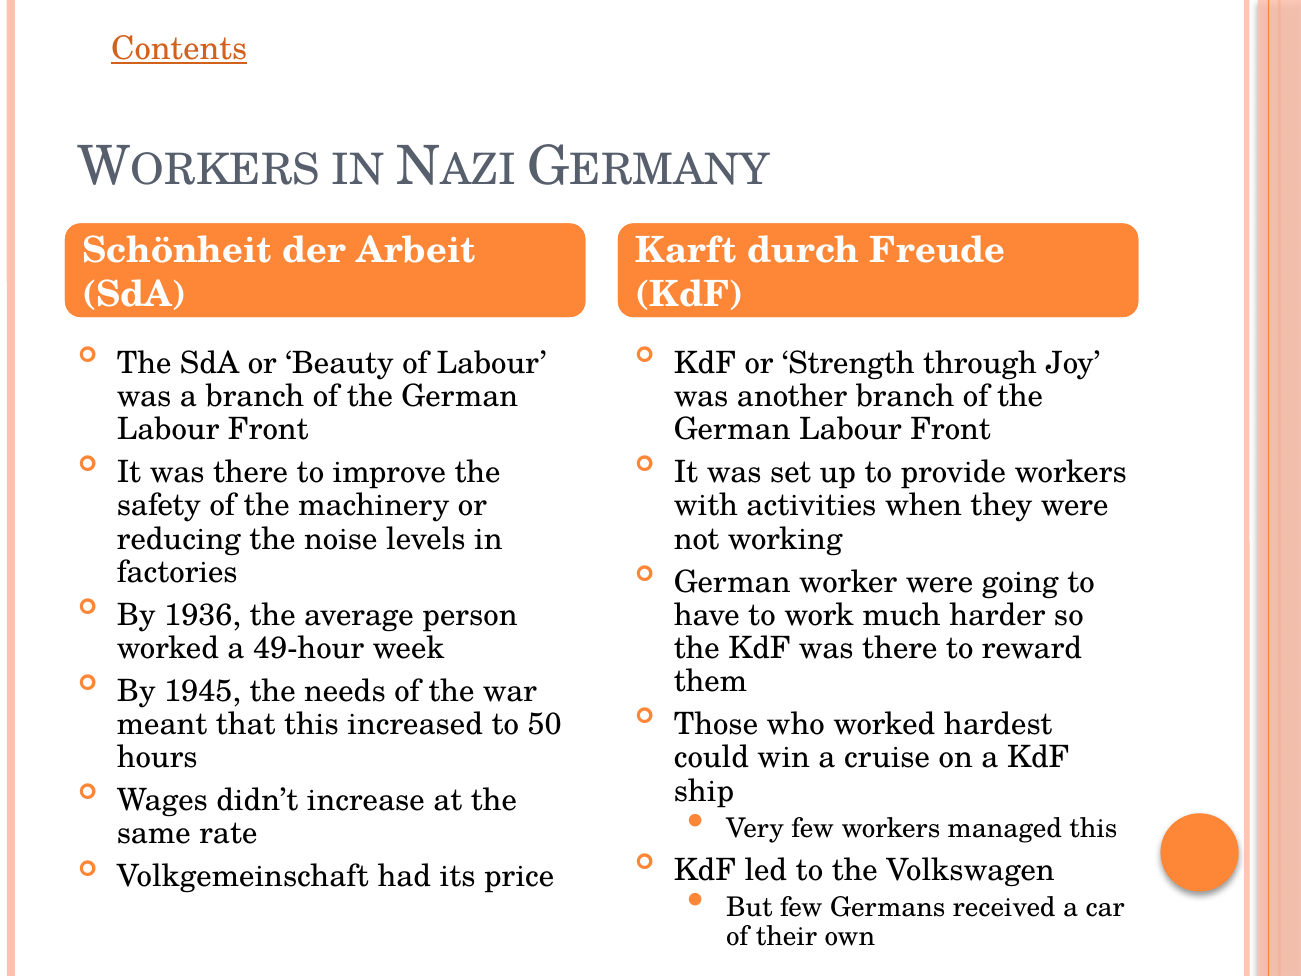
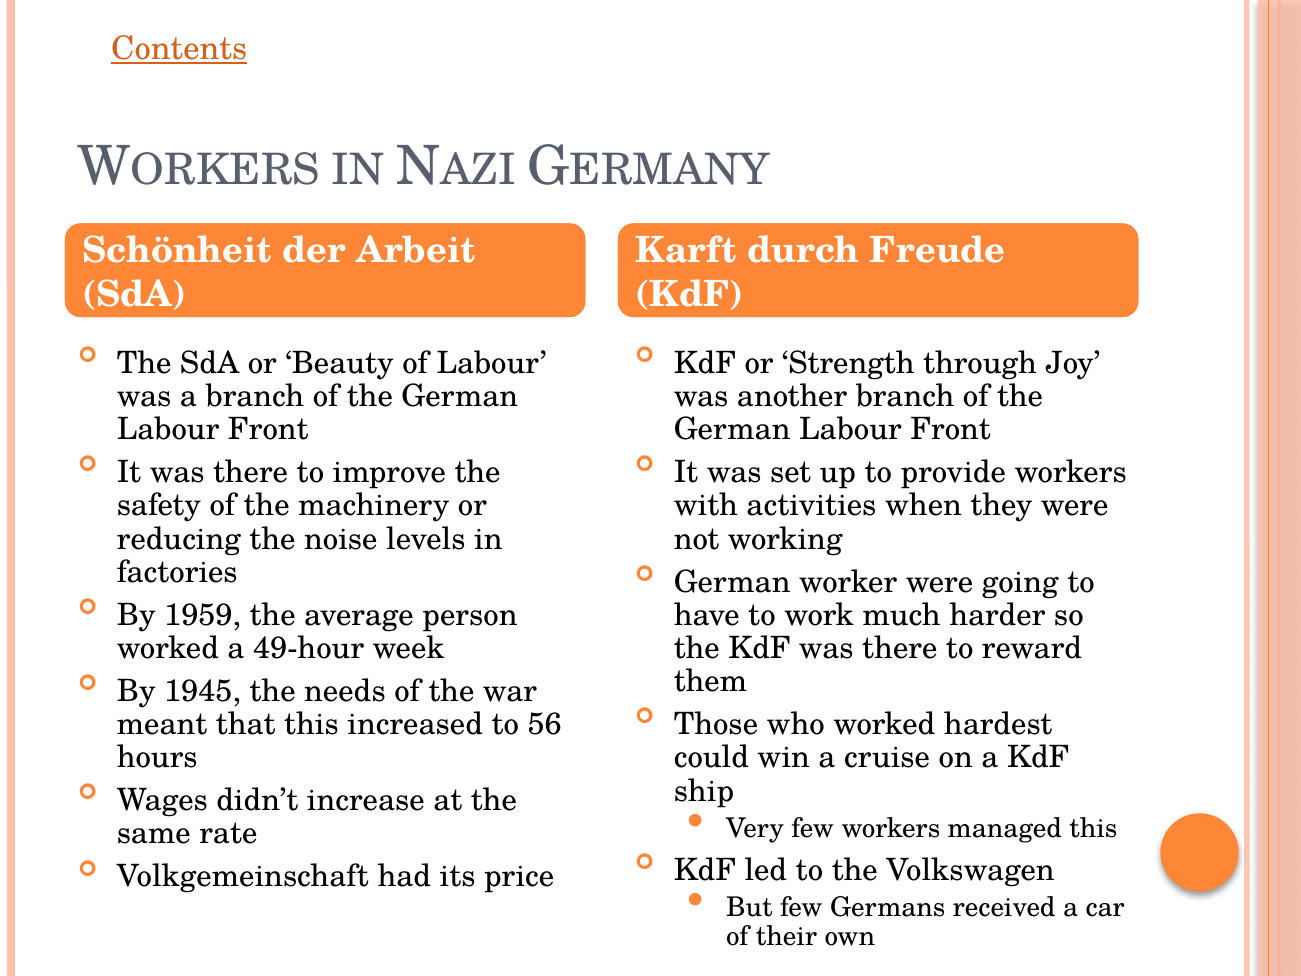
1936: 1936 -> 1959 (203, 615)
50: 50 -> 56 (545, 724)
